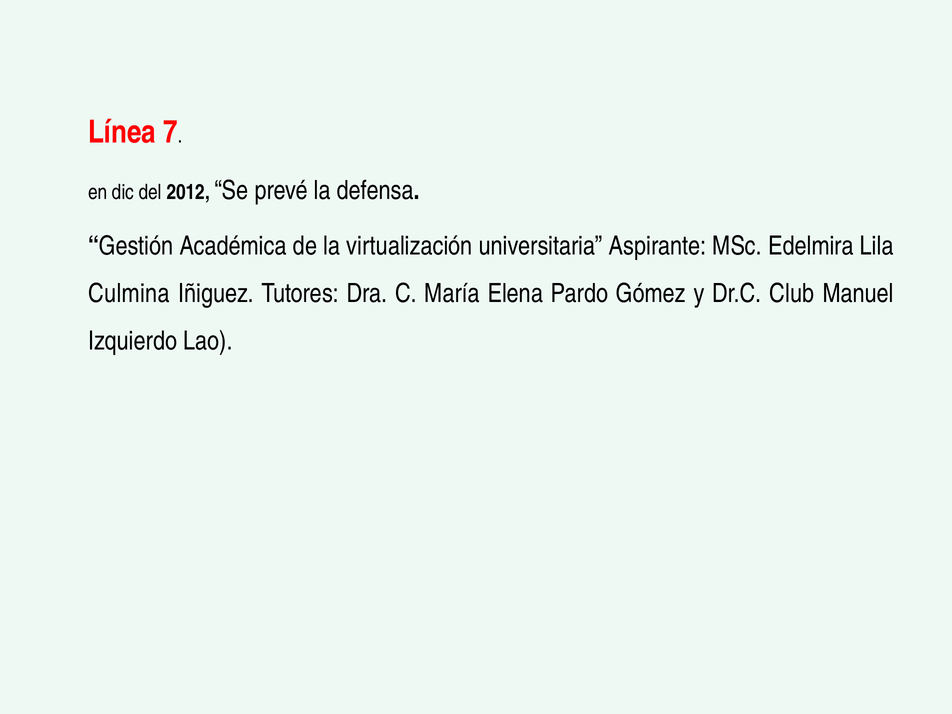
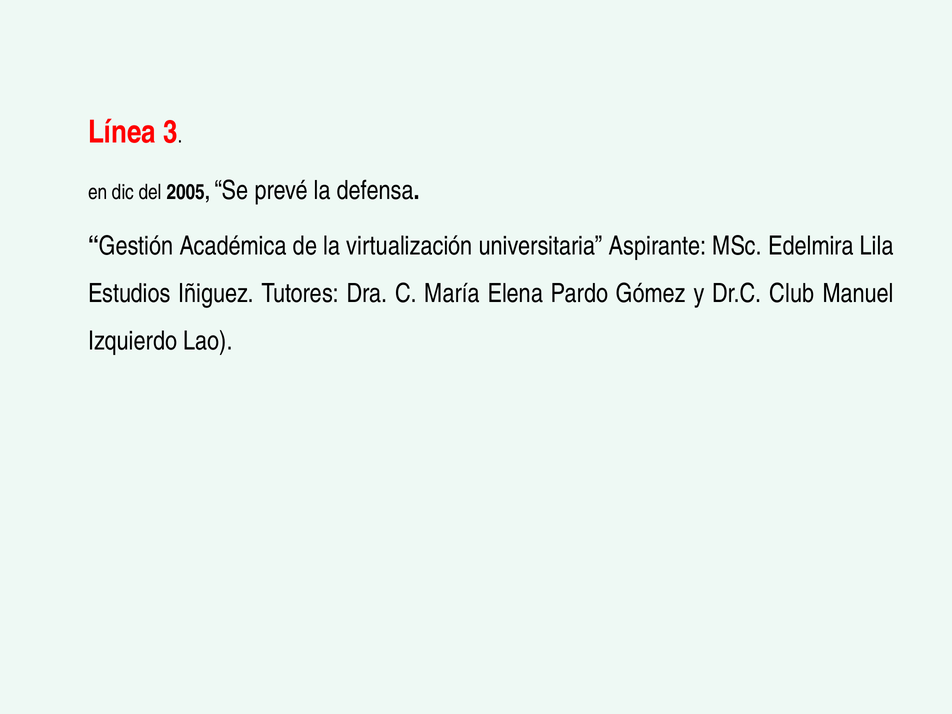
7: 7 -> 3 (170, 132)
2012: 2012 -> 2005 (188, 192)
Culmina: Culmina -> Estudios (129, 294)
